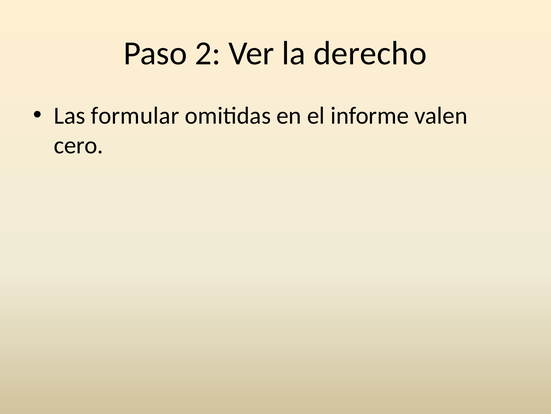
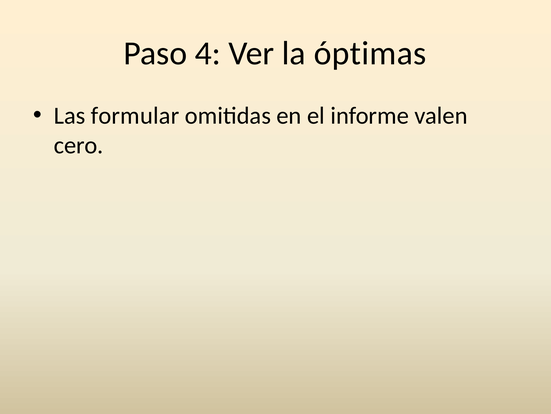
2: 2 -> 4 (208, 53)
derecho: derecho -> óptimas (370, 53)
